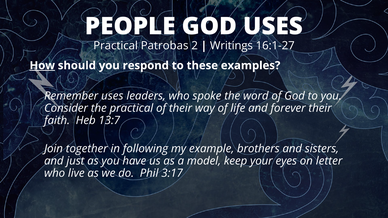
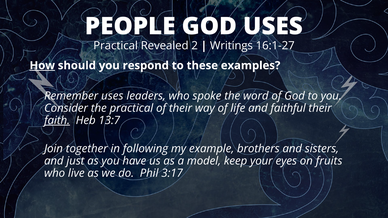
Patrobas: Patrobas -> Revealed (165, 46)
forever: forever -> faithful (288, 108)
faith underline: none -> present (57, 120)
letter: letter -> fruits (329, 161)
